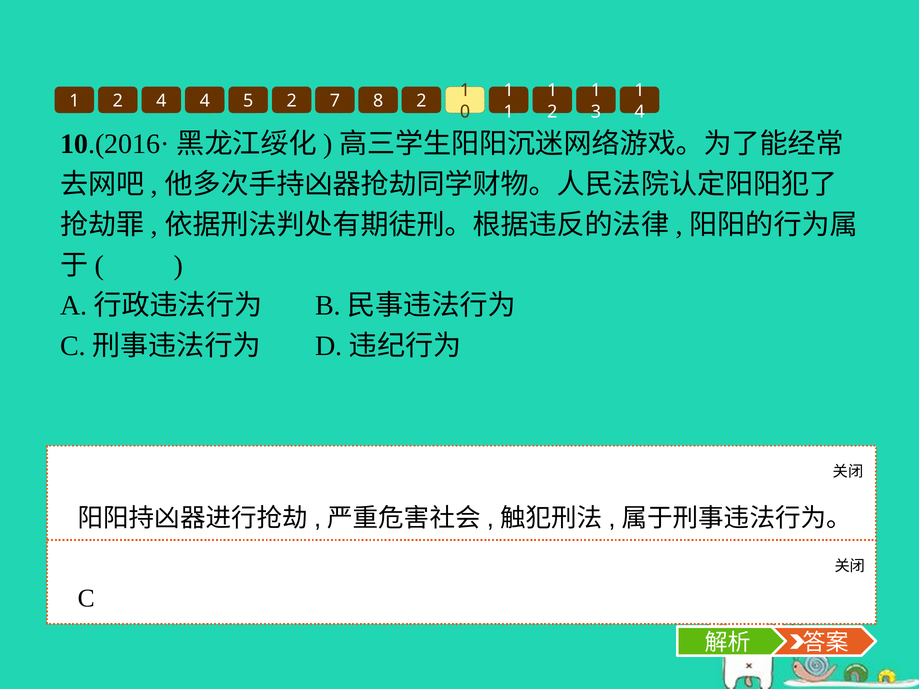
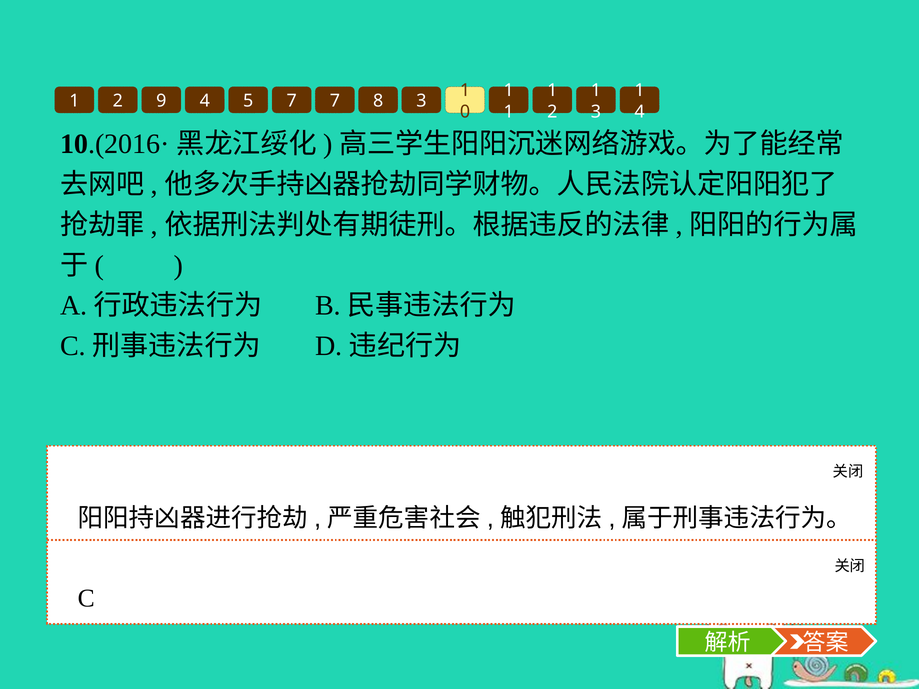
2 4: 4 -> 9 (161, 101)
5 2: 2 -> 7 (292, 101)
8 2: 2 -> 3 (421, 101)
